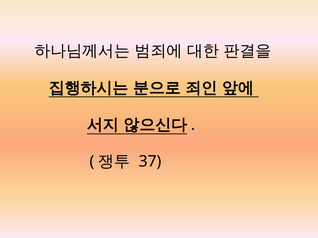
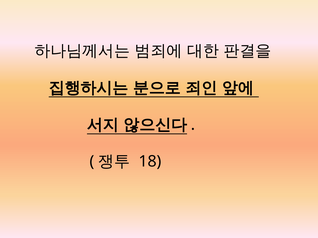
37: 37 -> 18 (150, 162)
